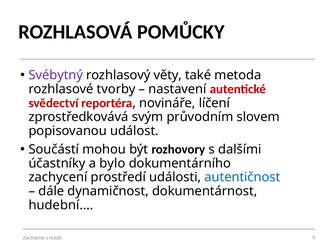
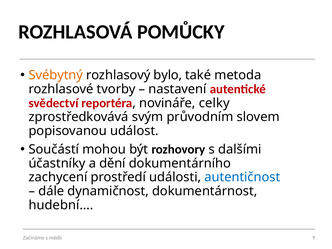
Svébytný colour: purple -> orange (56, 75)
věty: věty -> bylo (168, 75)
líčení: líčení -> celky (214, 103)
bylo: bylo -> dění (112, 163)
